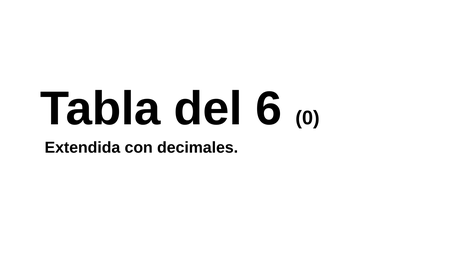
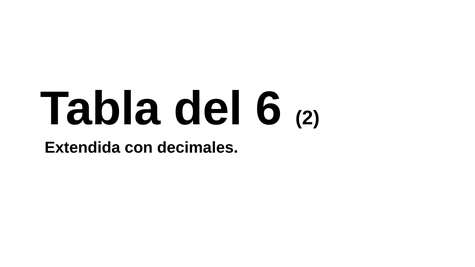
0: 0 -> 2 (308, 118)
